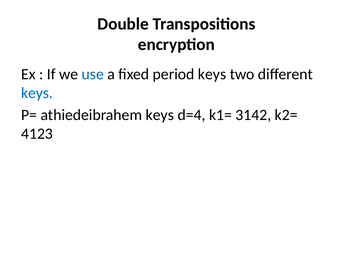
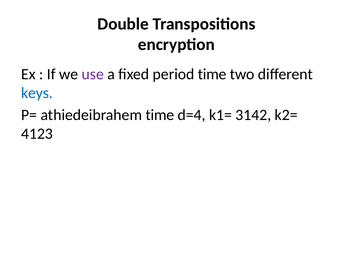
use colour: blue -> purple (93, 74)
period keys: keys -> time (212, 74)
athiedeibrahem keys: keys -> time (160, 115)
